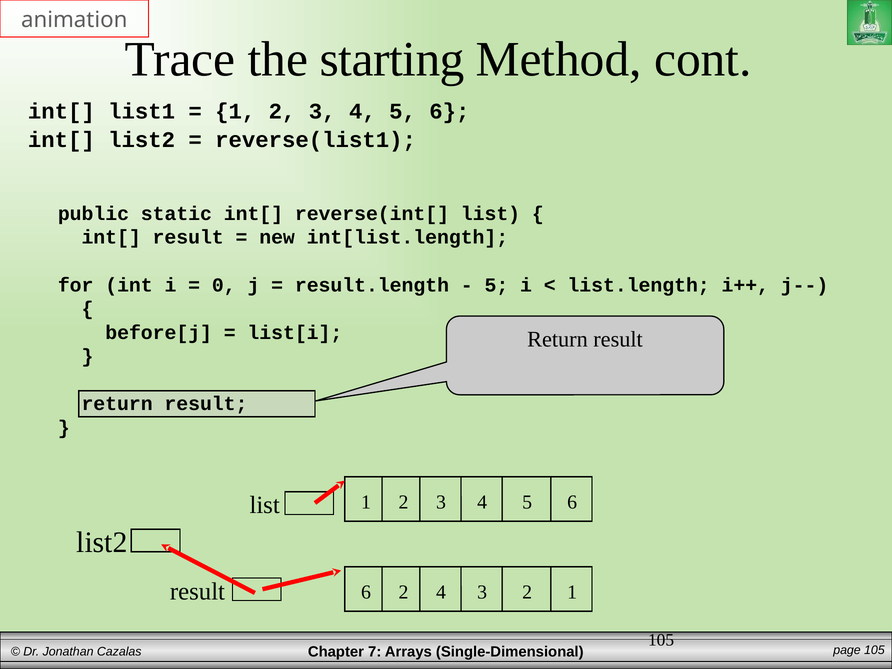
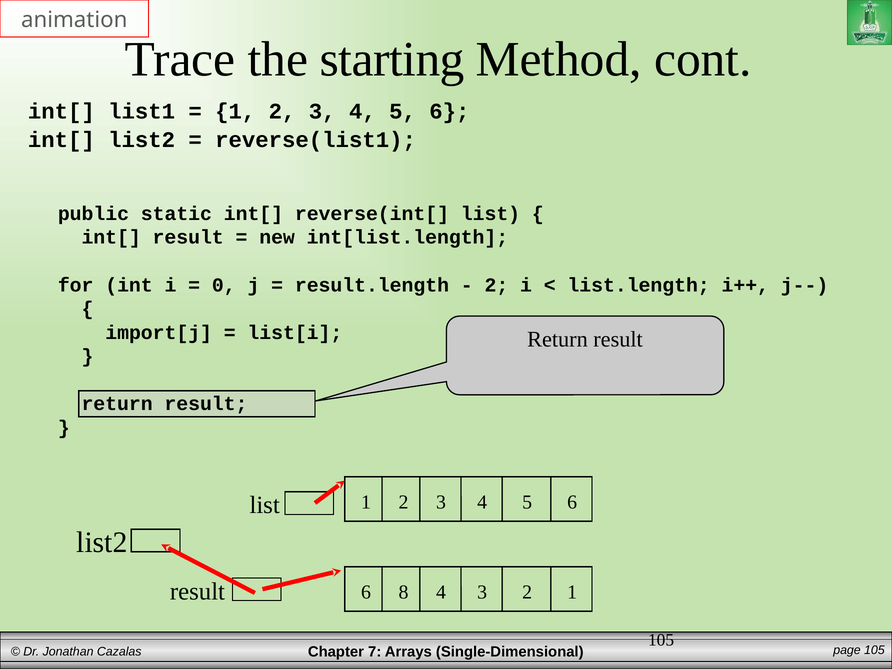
5: 5 -> 2 (496, 285)
before[j: before[j -> import[j (159, 333)
6 2: 2 -> 8 (404, 592)
